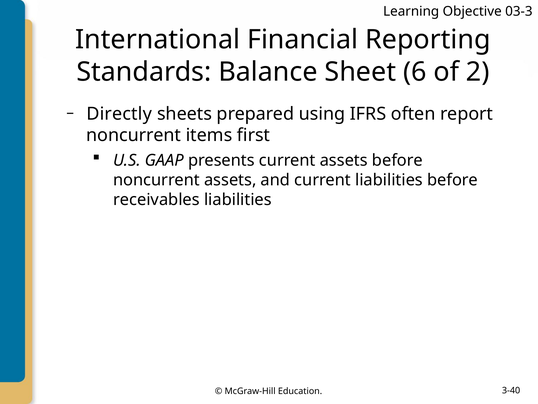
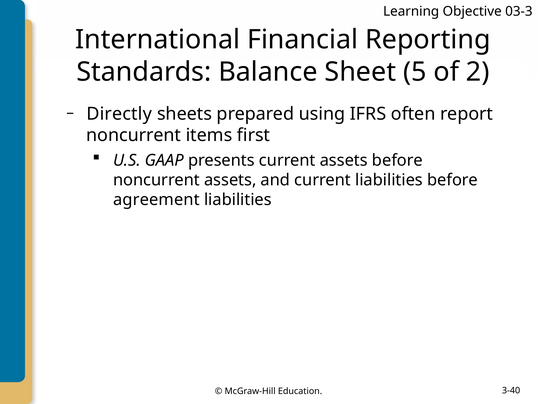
6: 6 -> 5 (415, 72)
receivables: receivables -> agreement (156, 200)
